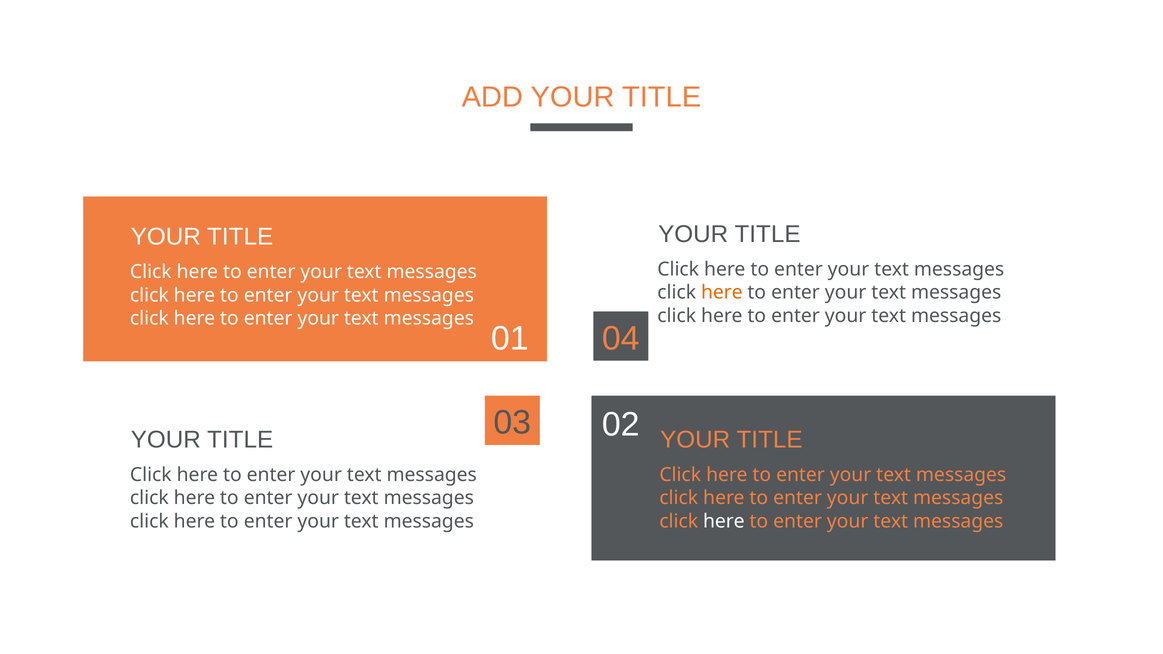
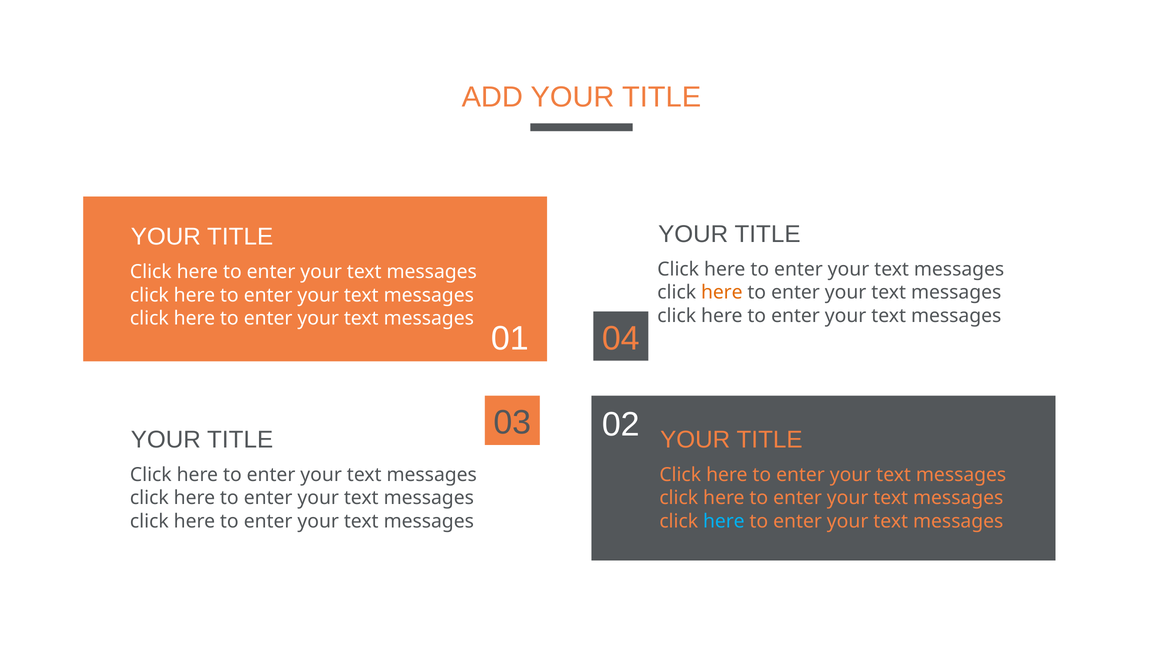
here colour: white -> light blue (724, 521)
